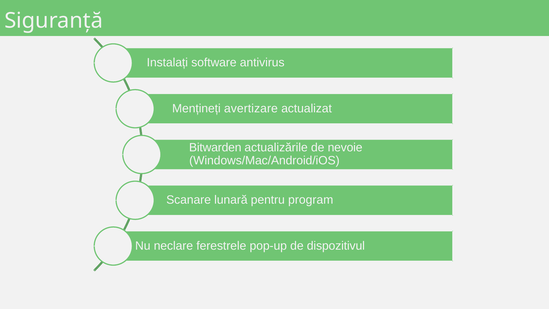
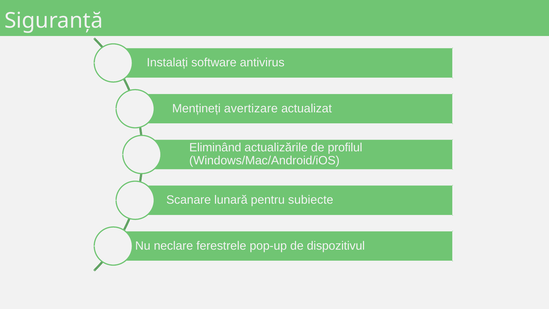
Bitwarden: Bitwarden -> Eliminând (215, 148)
nevoie: nevoie -> profilul (345, 148)
program: program -> subiecte (311, 200)
